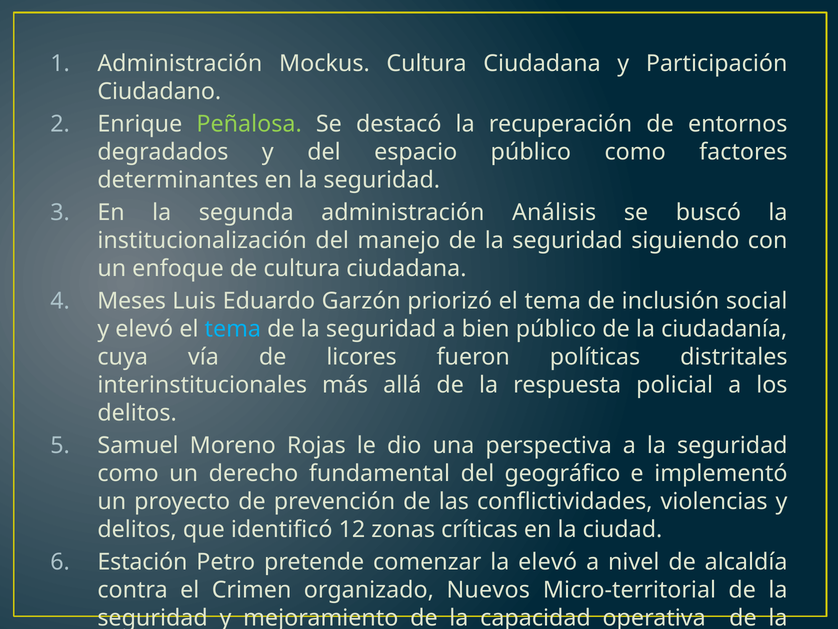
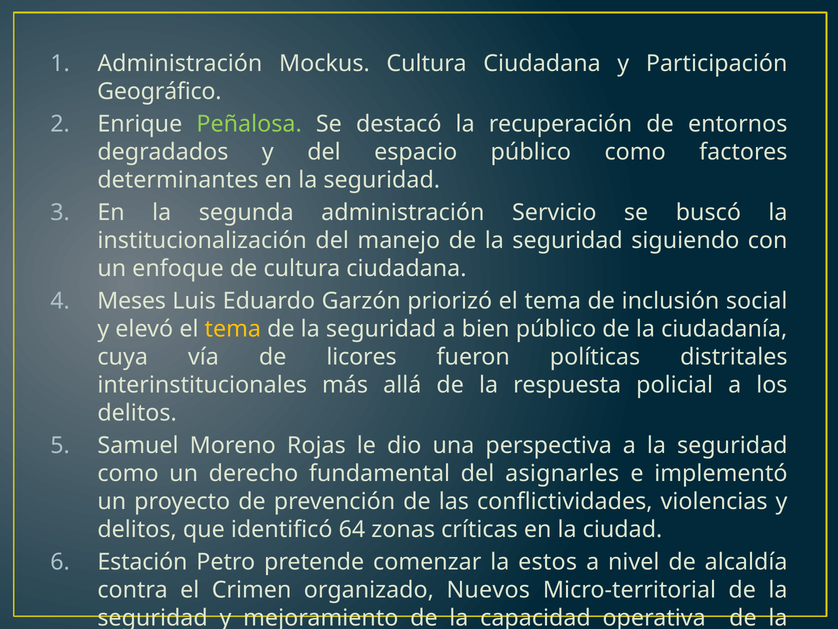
Ciudadano: Ciudadano -> Geográfico (159, 91)
Análisis: Análisis -> Servicio (554, 213)
tema colour: light blue -> yellow (233, 329)
geográfico: geográfico -> asignarles (562, 473)
12: 12 -> 64 (352, 529)
la elevó: elevó -> estos (548, 562)
